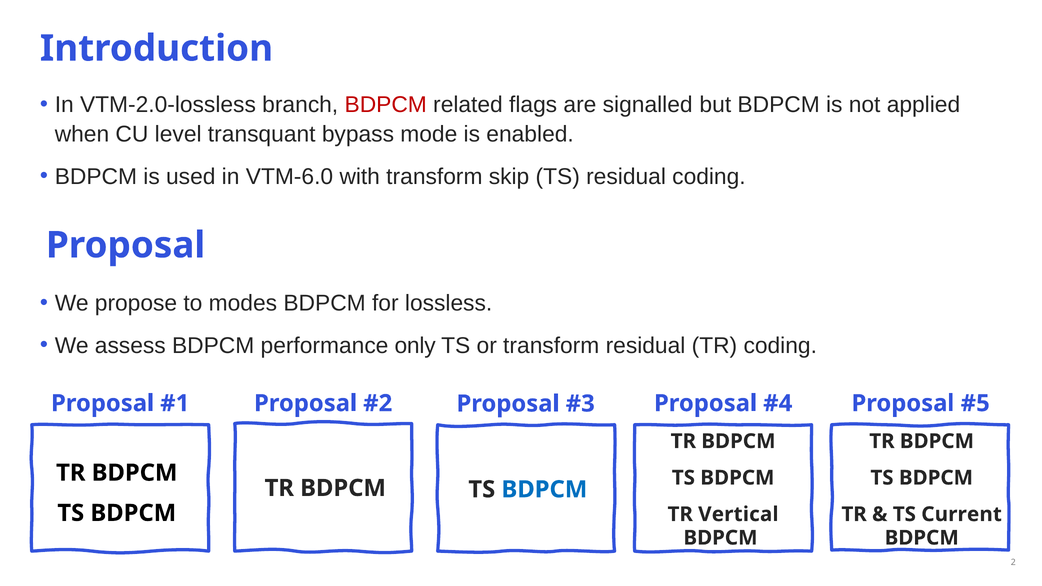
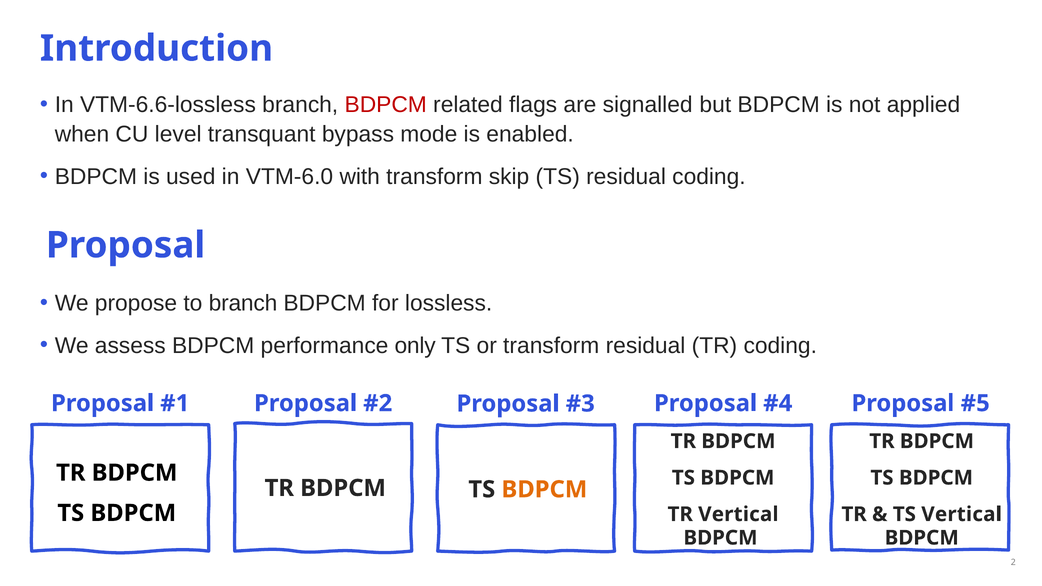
VTM-2.0-lossless: VTM-2.0-lossless -> VTM-6.6-lossless (168, 105)
to modes: modes -> branch (243, 303)
BDPCM colour: blue -> orange (544, 490)
TS Current: Current -> Vertical (962, 514)
